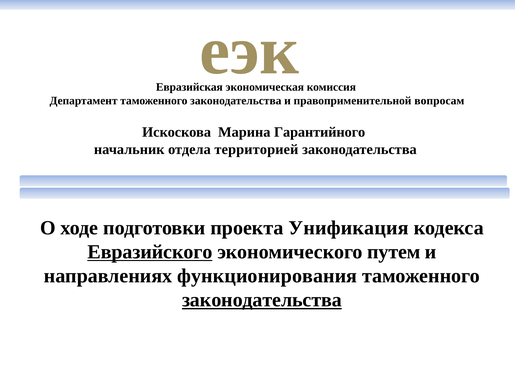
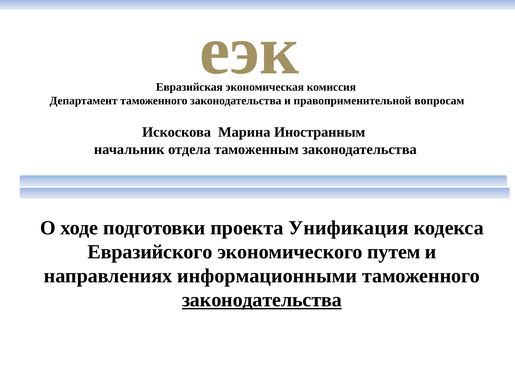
Гарантийного: Гарантийного -> Иностранным (320, 132)
территорией: территорией -> таможенным (257, 149)
Евразийского underline: present -> none (150, 252)
функционирования: функционирования -> информационными (267, 276)
